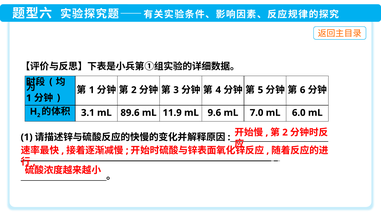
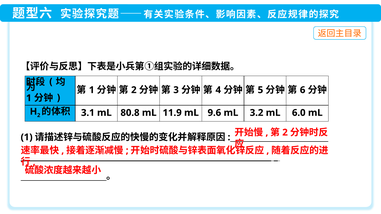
89.6: 89.6 -> 80.8 (130, 113)
7.0: 7.0 -> 3.2 (257, 113)
